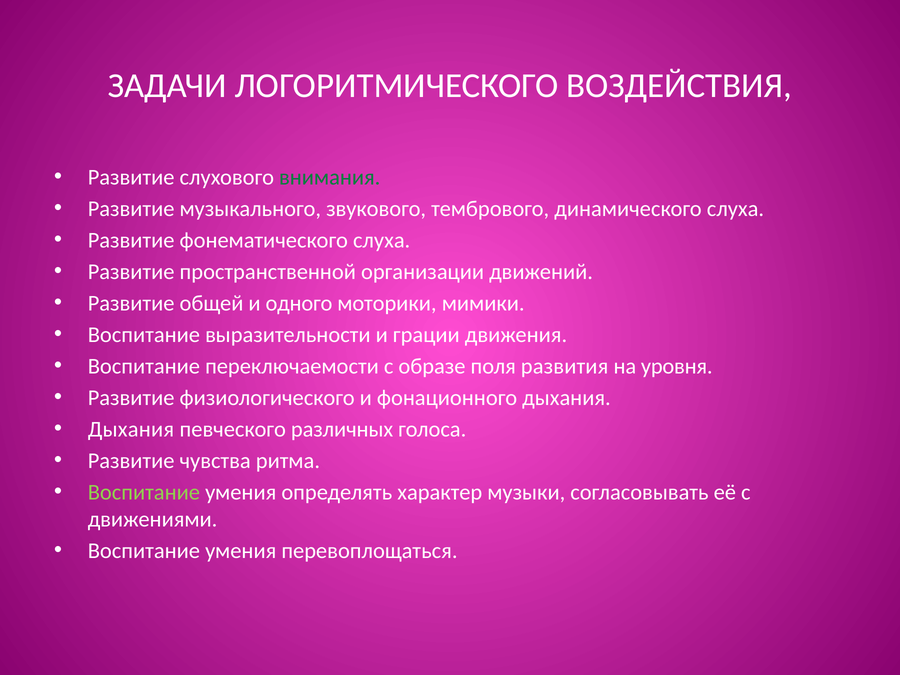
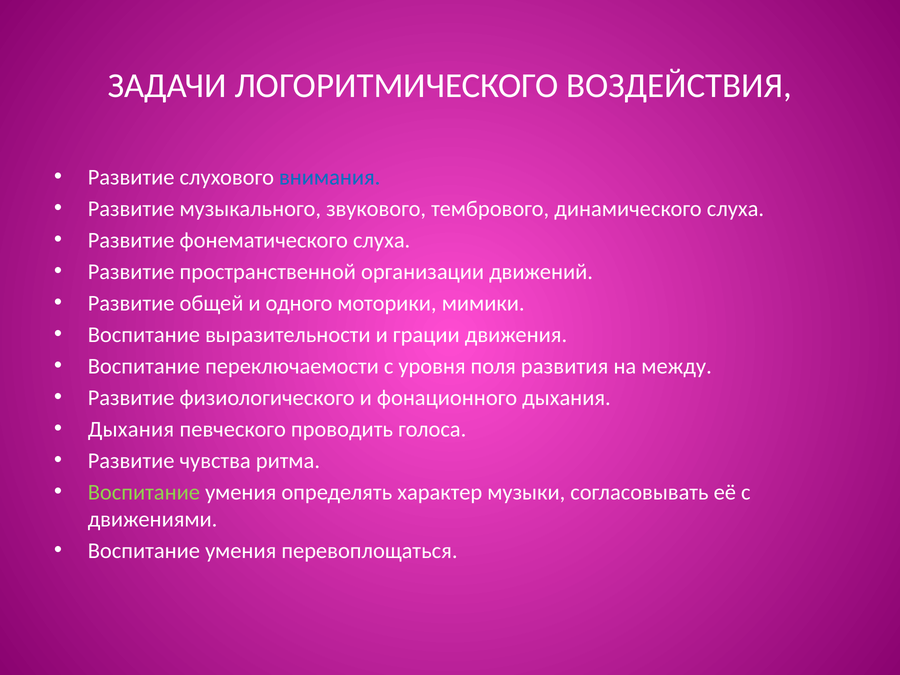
внимания colour: green -> blue (330, 177)
образе: образе -> уровня (432, 366)
уровня: уровня -> между (677, 366)
различных: различных -> проводить (342, 429)
